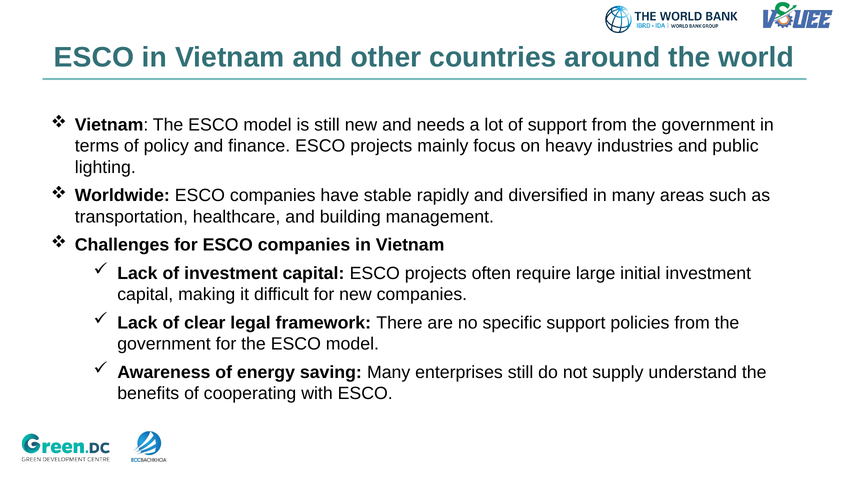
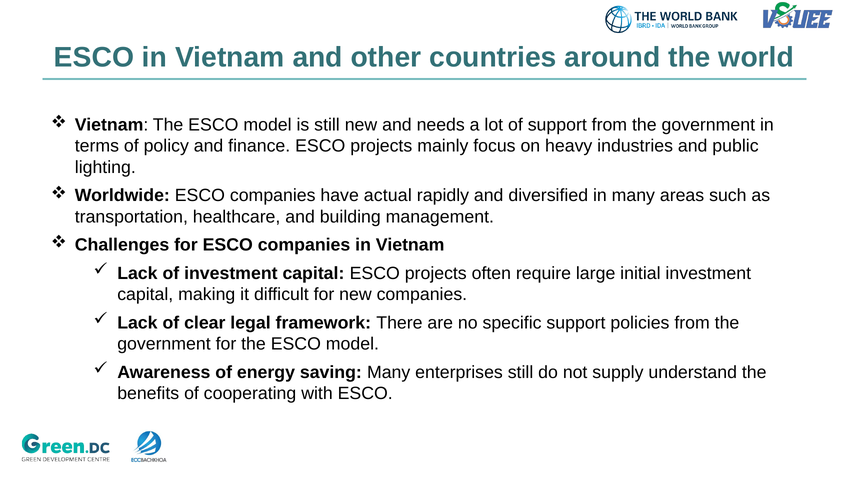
stable: stable -> actual (388, 196)
